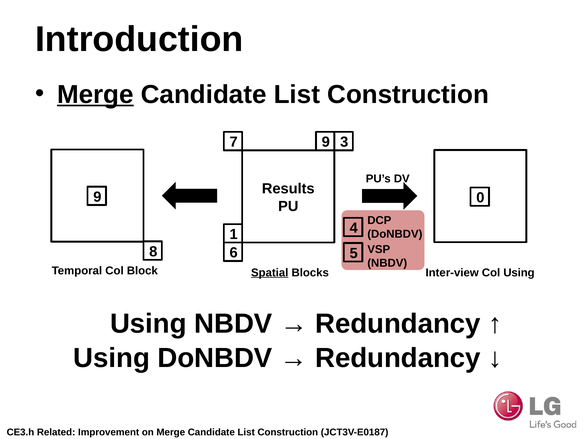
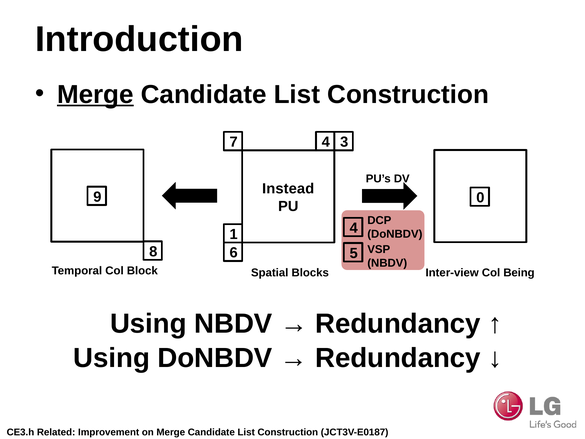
7 9: 9 -> 4 (326, 142)
Results: Results -> Instead (288, 189)
Spatial underline: present -> none (270, 272)
Col Using: Using -> Being (519, 272)
